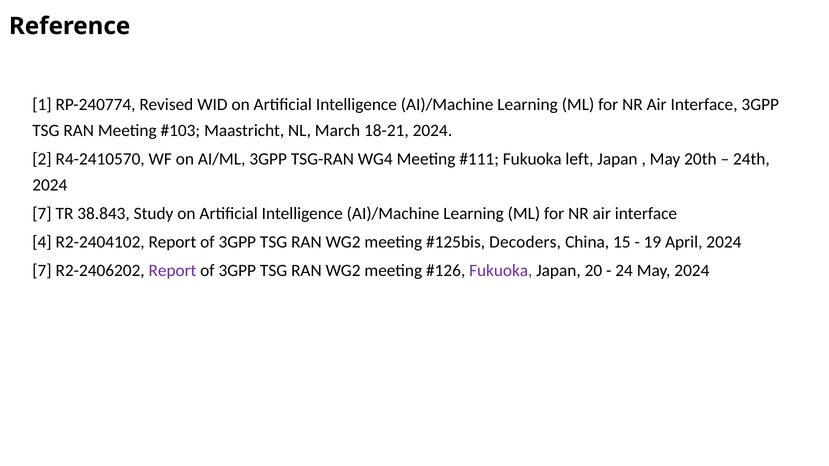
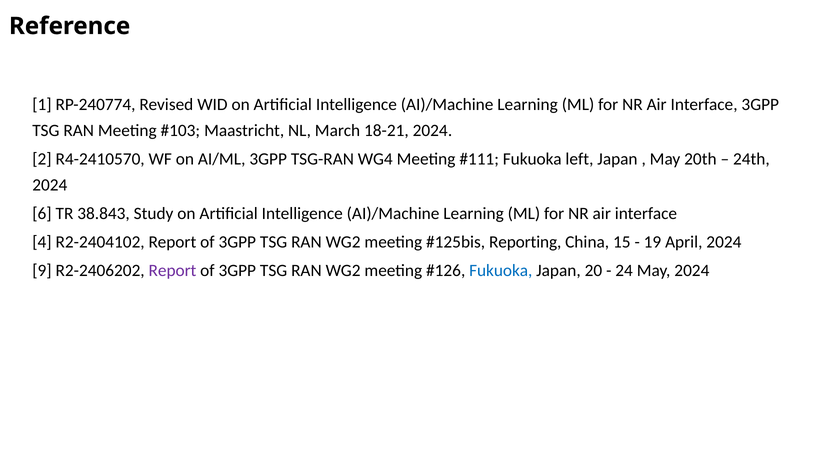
7: 7 -> 6 (42, 214)
Decoders: Decoders -> Reporting (525, 242)
7: 7 -> 9 (42, 271)
Fukuoka colour: purple -> blue (501, 271)
